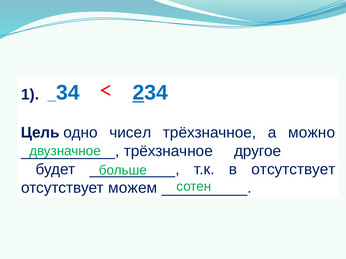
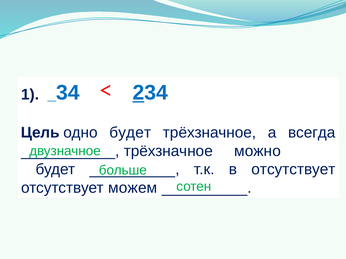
одно чисел: чисел -> будет (130, 133)
можно: можно -> всегда (312, 133)
другое: другое -> можно (258, 151)
